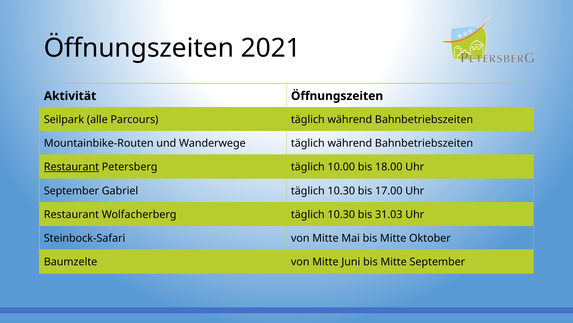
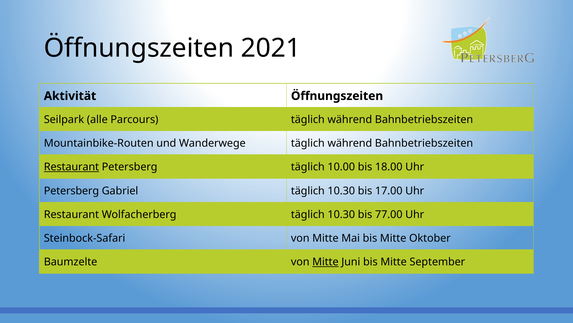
September: September -> Petersberg (71, 190)
31.03: 31.03 -> 77.00 (389, 214)
Mitte underline: none -> present (325, 261)
